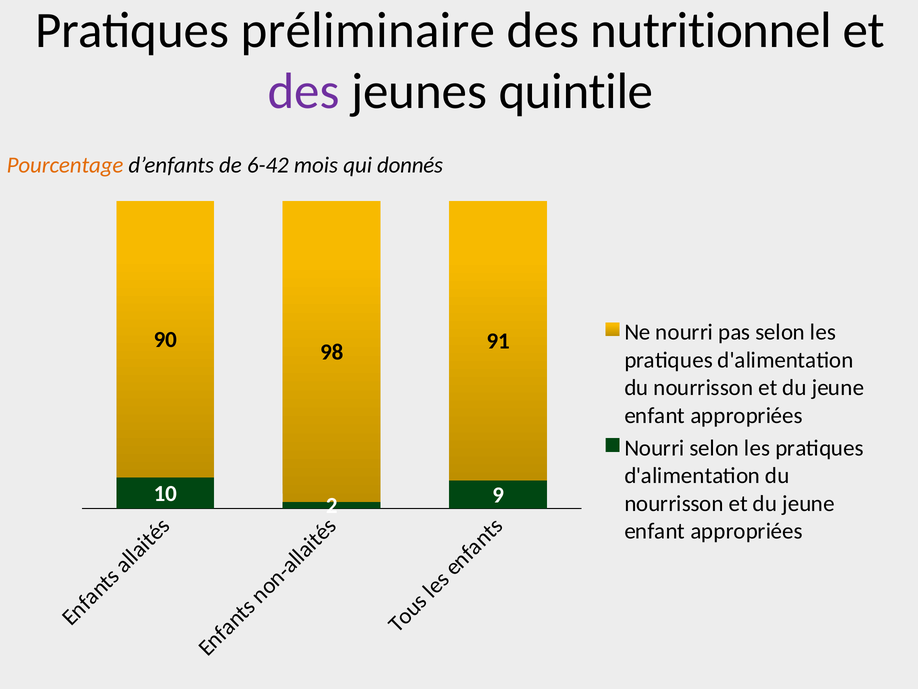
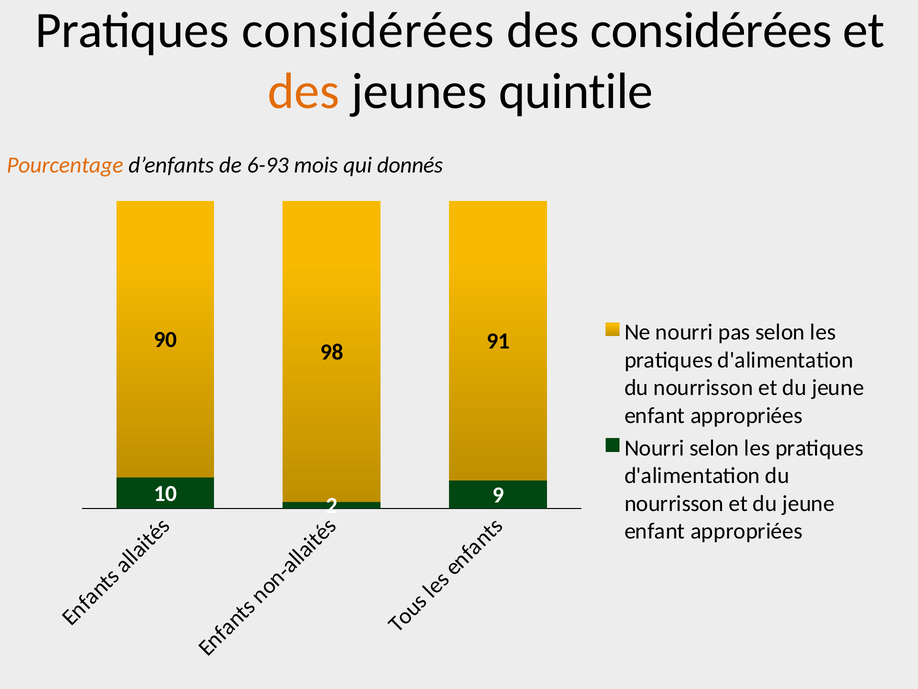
Pratiques préliminaire: préliminaire -> considérées (368, 30)
des nutritionnel: nutritionnel -> considérées (711, 30)
des colour: purple -> orange (304, 92)
6-42: 6-42 -> 6-93 (268, 165)
